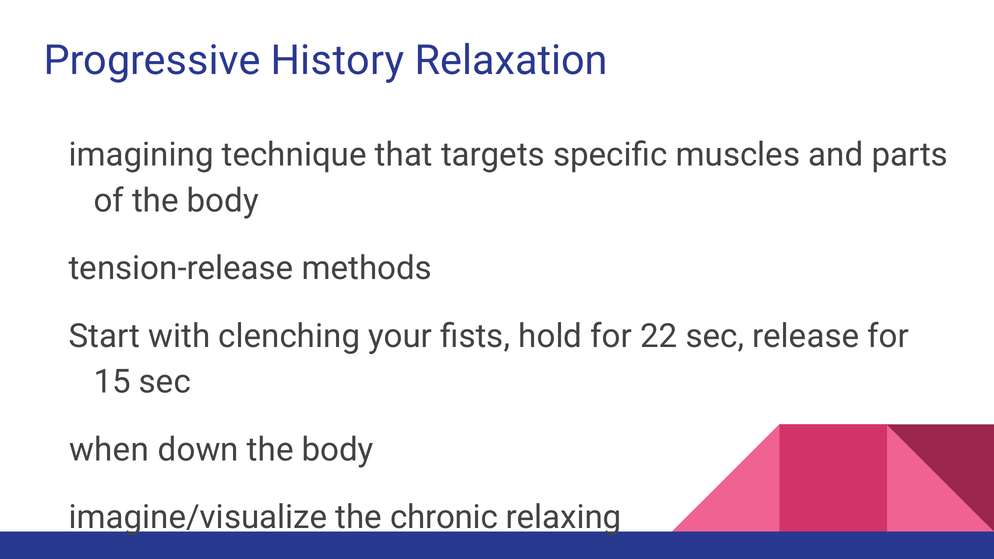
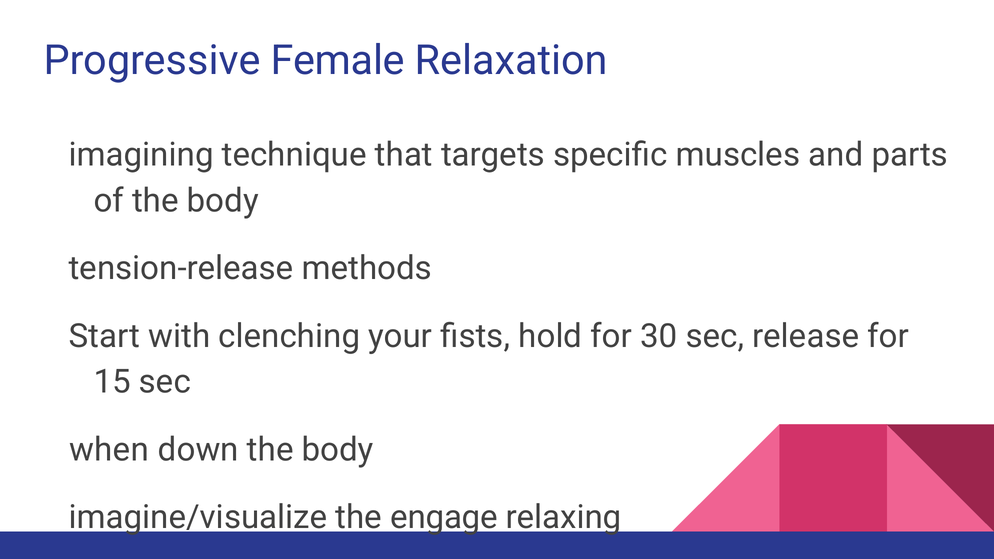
History: History -> Female (338, 61)
22: 22 -> 30 (659, 336)
chronic: chronic -> engage (444, 518)
